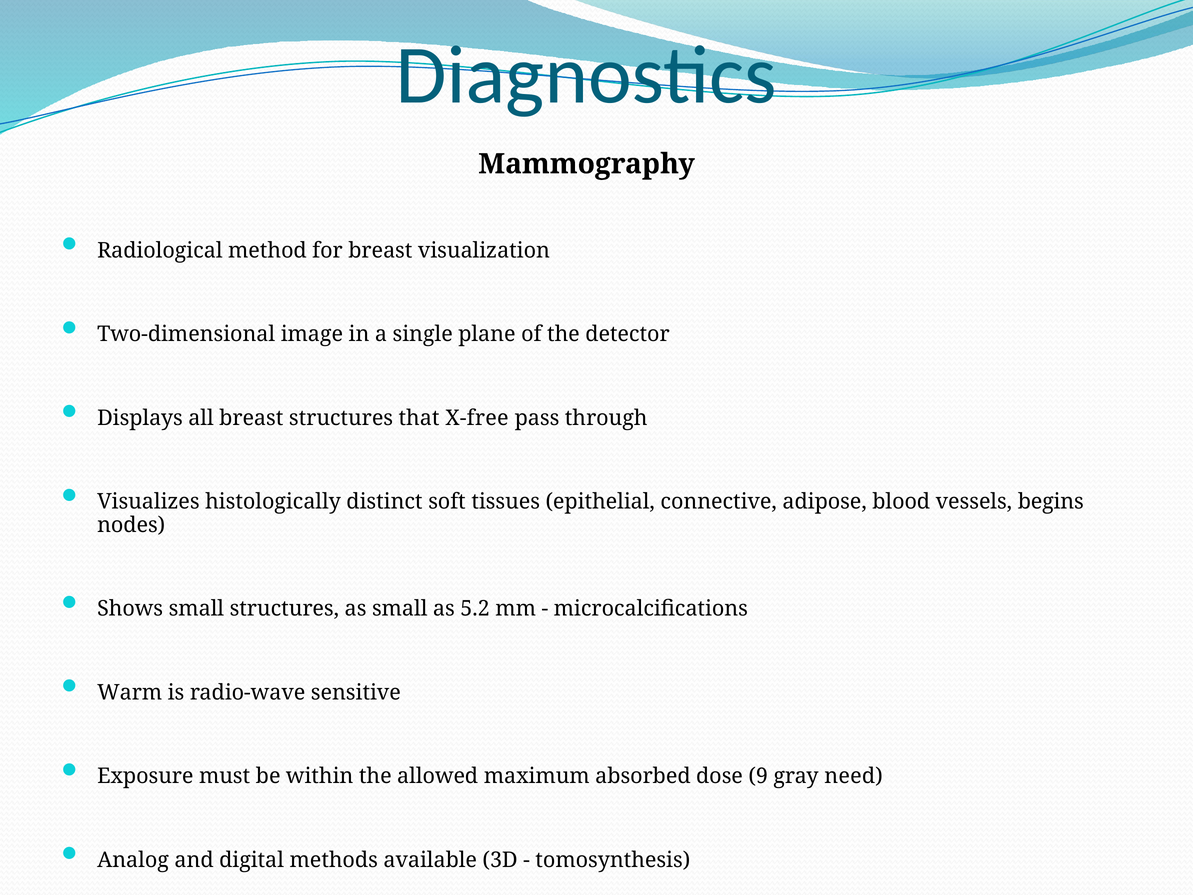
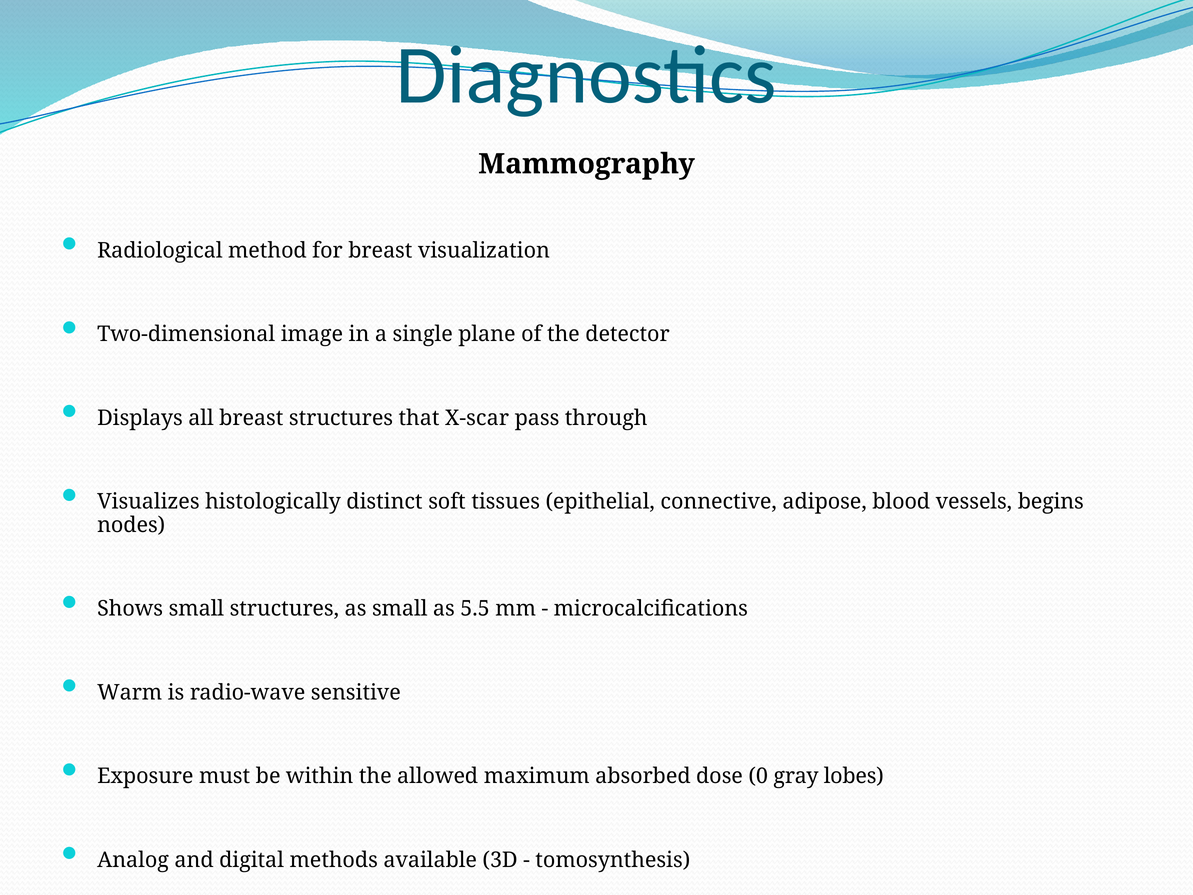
X-free: X-free -> X-scar (477, 418)
5.2: 5.2 -> 5.5 (475, 609)
9: 9 -> 0 (758, 776)
need: need -> lobes (854, 776)
